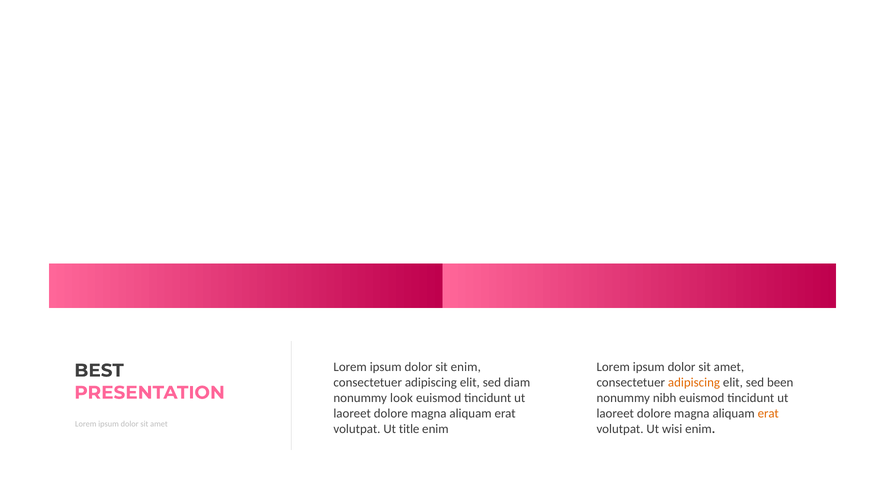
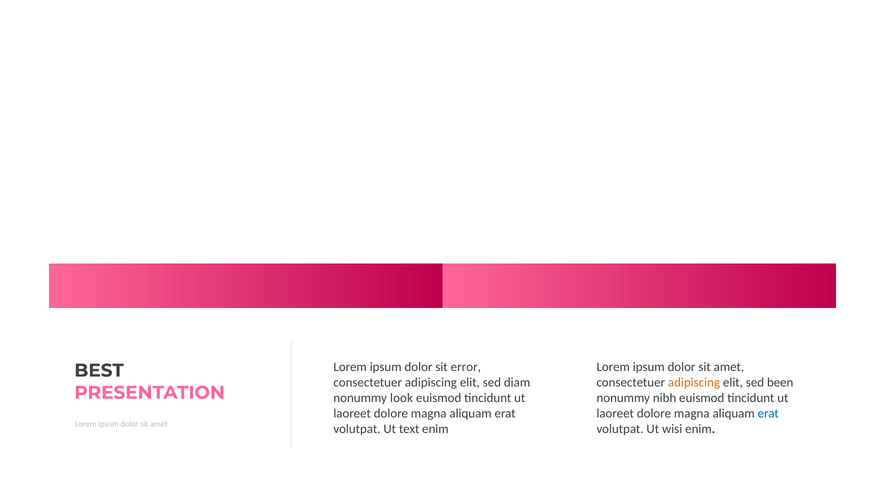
sit enim: enim -> error (466, 367)
erat colour: orange -> blue (768, 413)
title: title -> text (409, 429)
